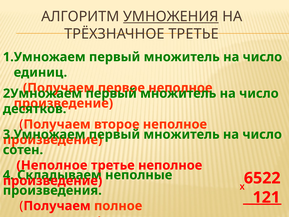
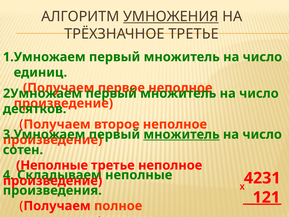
множитель underline: none -> present (182, 134)
Неполное: Неполное -> Неполные (52, 165)
6522: 6522 -> 4231 (262, 178)
